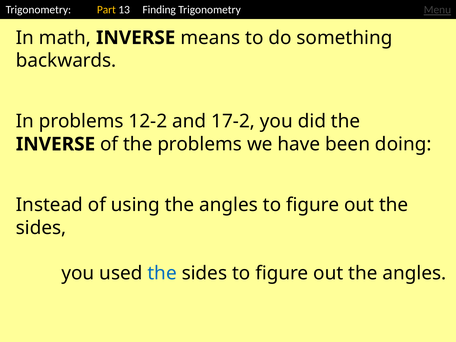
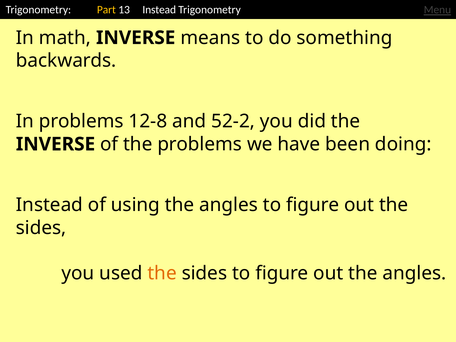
13 Finding: Finding -> Instead (159, 10)
12-2: 12-2 -> 12-8 (148, 121)
17-2: 17-2 -> 52-2 (233, 121)
the colour: blue -> orange (162, 273)
